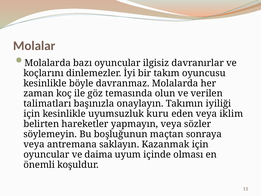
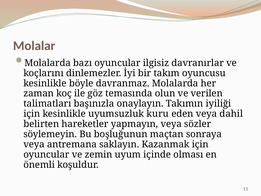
iklim: iklim -> dahil (231, 114)
daima: daima -> zemin (99, 154)
